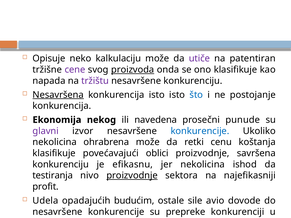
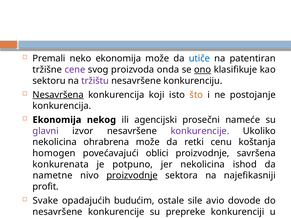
Opisuje: Opisuje -> Premali (49, 59)
neko kalkulaciju: kalkulaciju -> ekonomija (118, 59)
utiče colour: purple -> blue (199, 59)
proizvoda underline: present -> none (133, 70)
ono underline: none -> present (203, 70)
napada: napada -> sektoru (49, 81)
konkurencija isto: isto -> koji (157, 95)
što colour: blue -> orange (196, 95)
navedena: navedena -> agencijski (156, 120)
punude: punude -> nameće (243, 120)
konkurencije colour: blue -> purple (200, 131)
klasifikuje: klasifikuje -> homogen (54, 153)
konkurenciju: konkurenciju -> konkurenata (61, 165)
efikasnu: efikasnu -> potpuno (133, 165)
testiranja: testiranja -> nametne (53, 176)
Udela: Udela -> Svake (45, 201)
